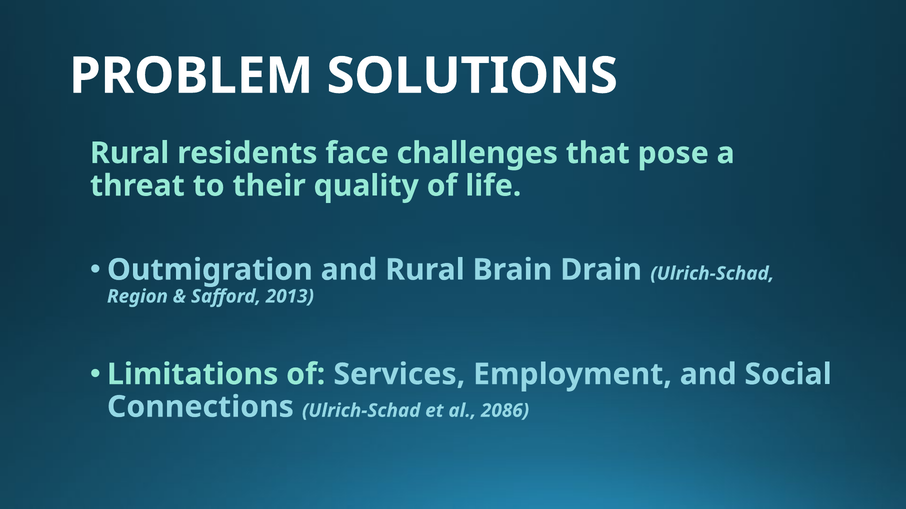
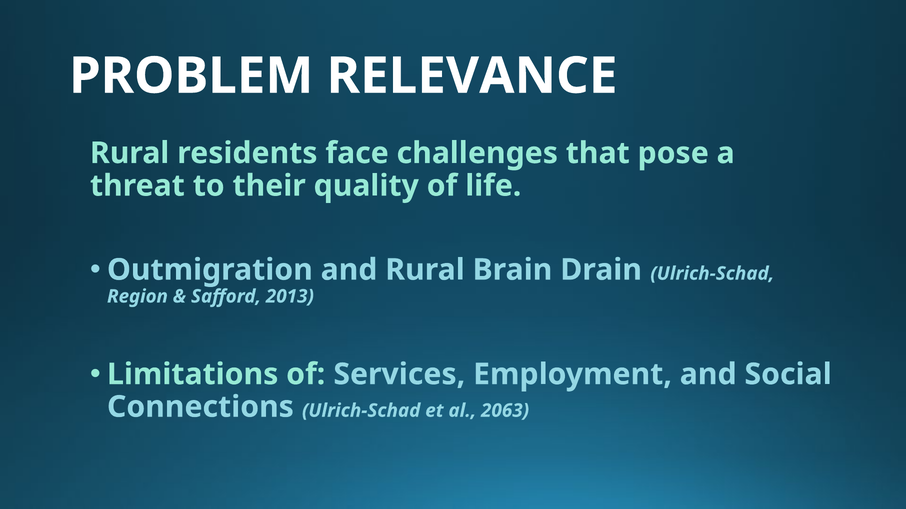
SOLUTIONS: SOLUTIONS -> RELEVANCE (472, 76)
2086: 2086 -> 2063 (505, 411)
